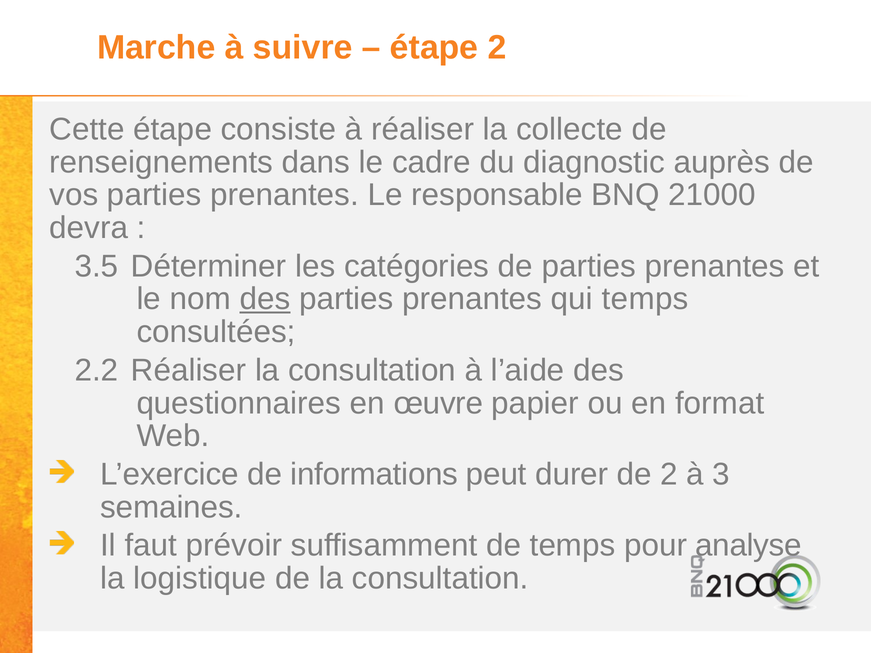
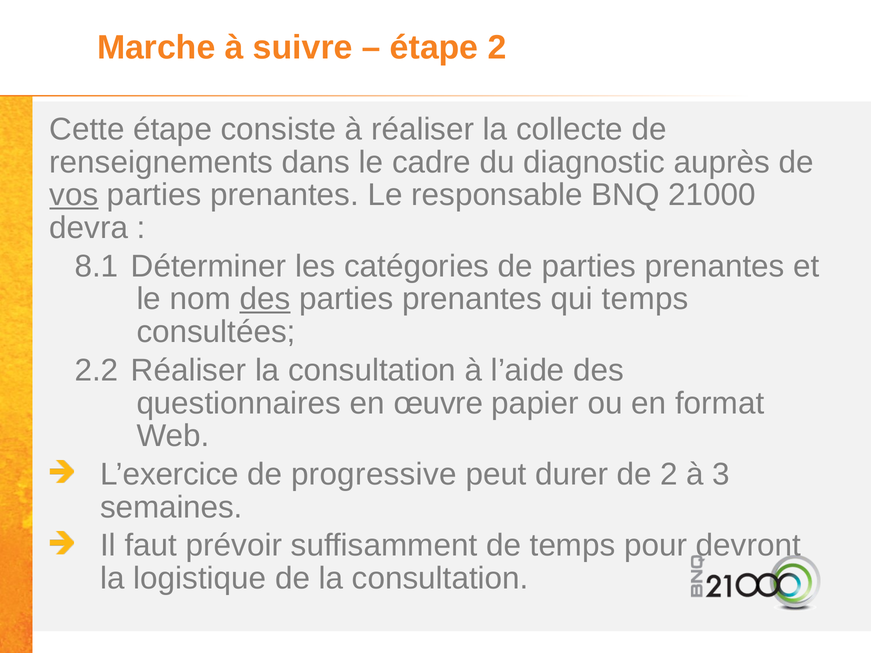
vos underline: none -> present (74, 195)
3.5: 3.5 -> 8.1 (97, 266)
informations: informations -> progressive (374, 475)
analyse: analyse -> devront (748, 546)
